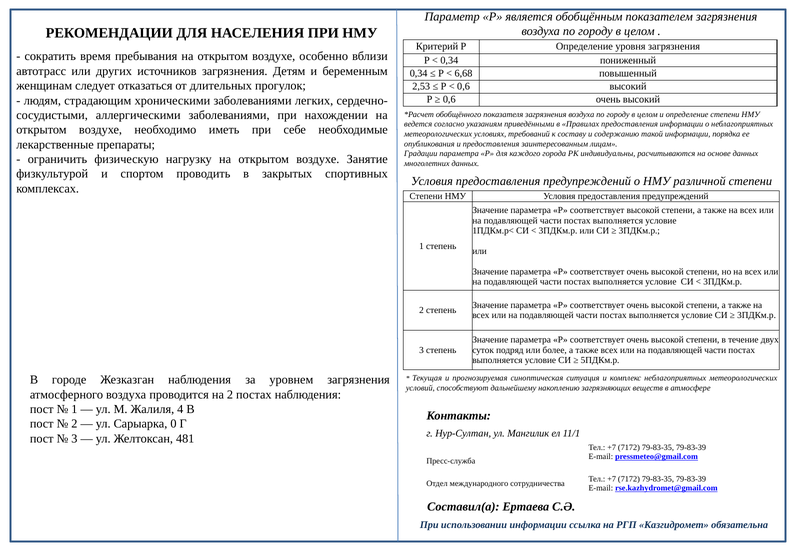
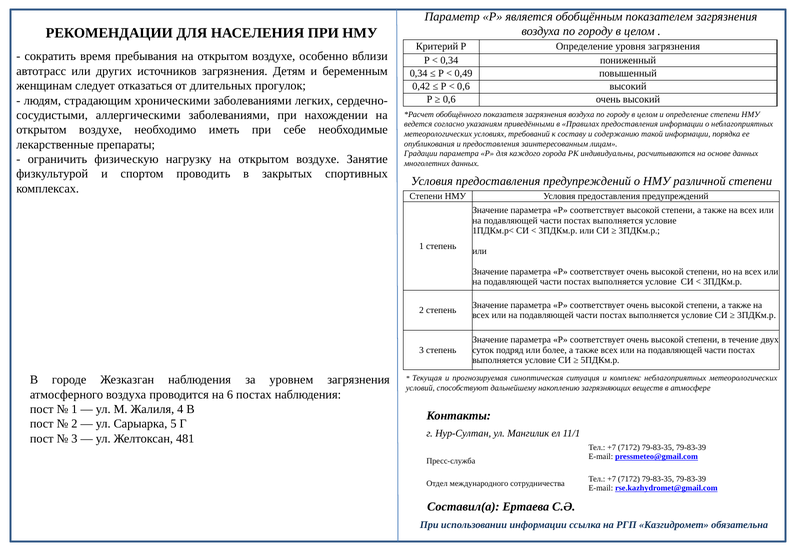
6,68: 6,68 -> 0,49 (463, 73)
2,53: 2,53 -> 0,42 (421, 86)
на 2: 2 -> 6 (230, 395)
0: 0 -> 5 (173, 424)
